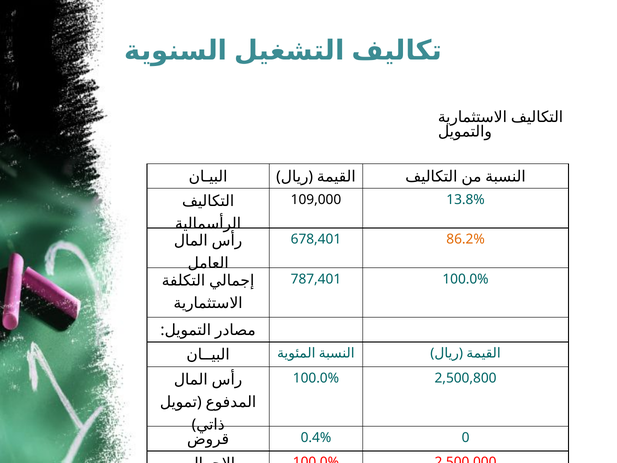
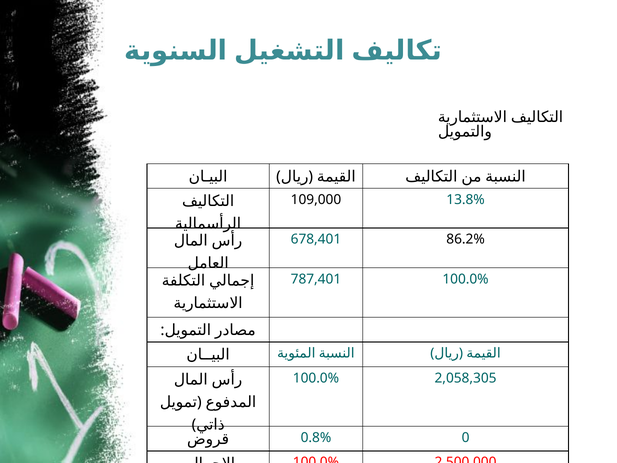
86.2% colour: orange -> black (466, 239)
2,500,800: 2,500,800 -> 2,058,305 (466, 378)
0.4%: 0.4% -> 0.8% (316, 437)
